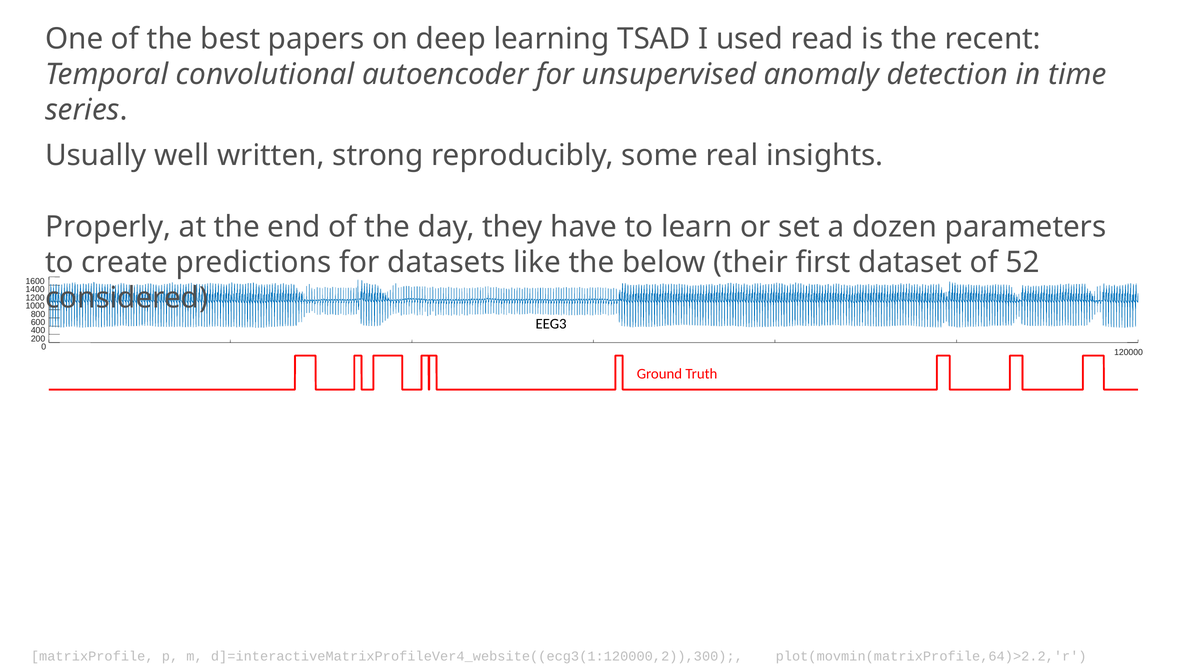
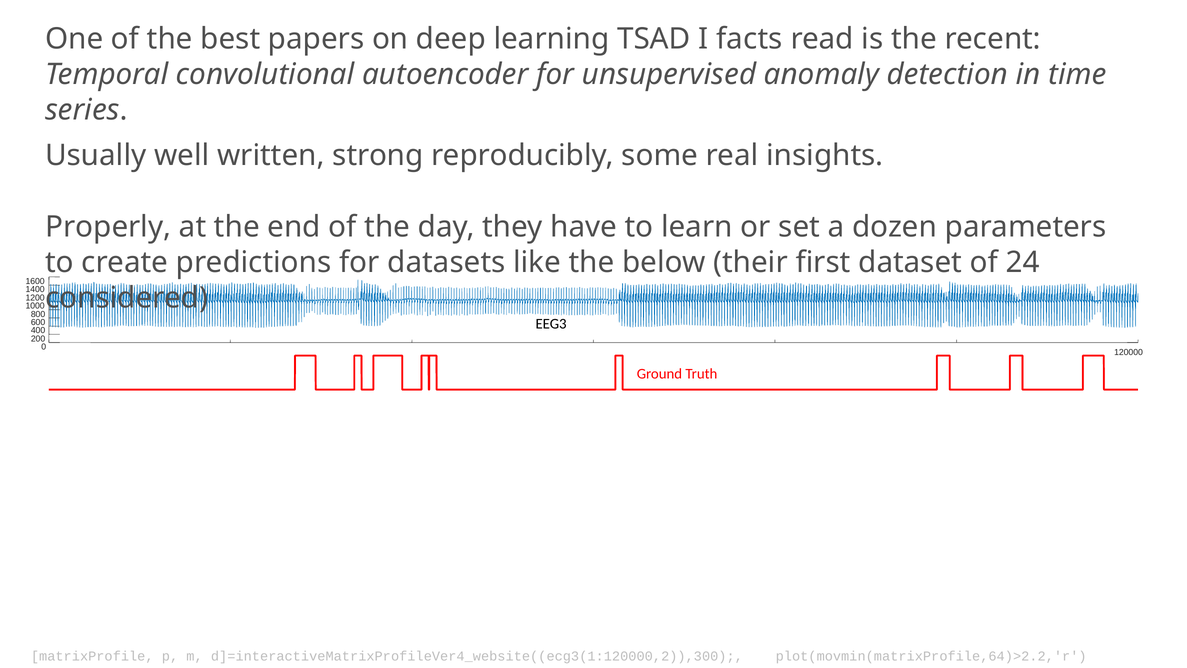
used: used -> facts (749, 39)
52: 52 -> 24 (1023, 262)
